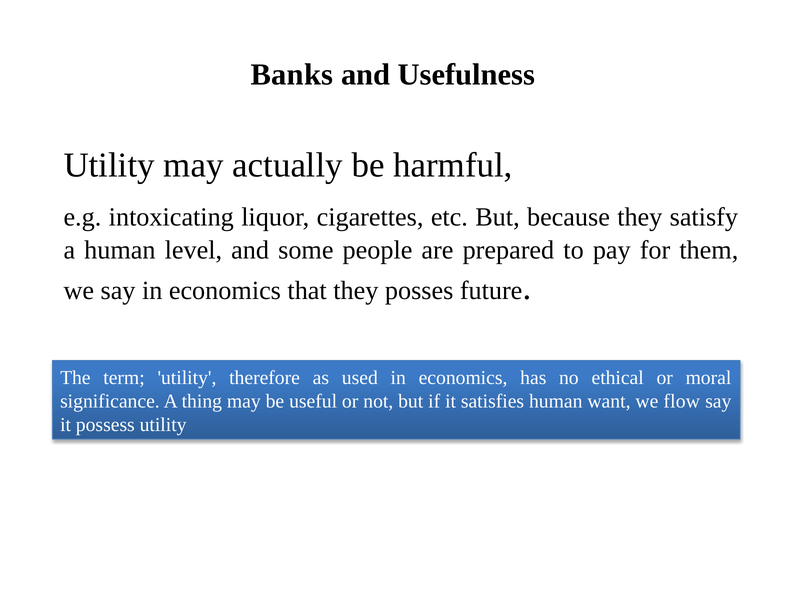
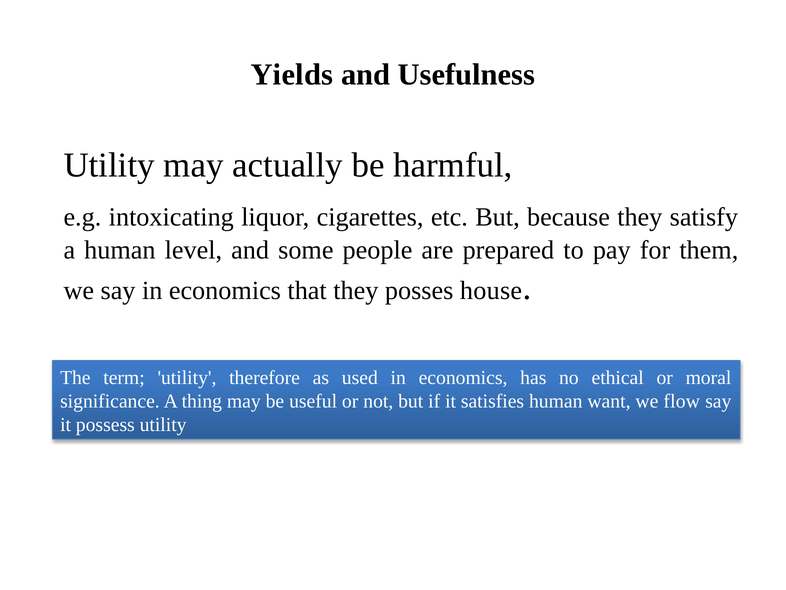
Banks: Banks -> Yields (292, 75)
future: future -> house (491, 290)
